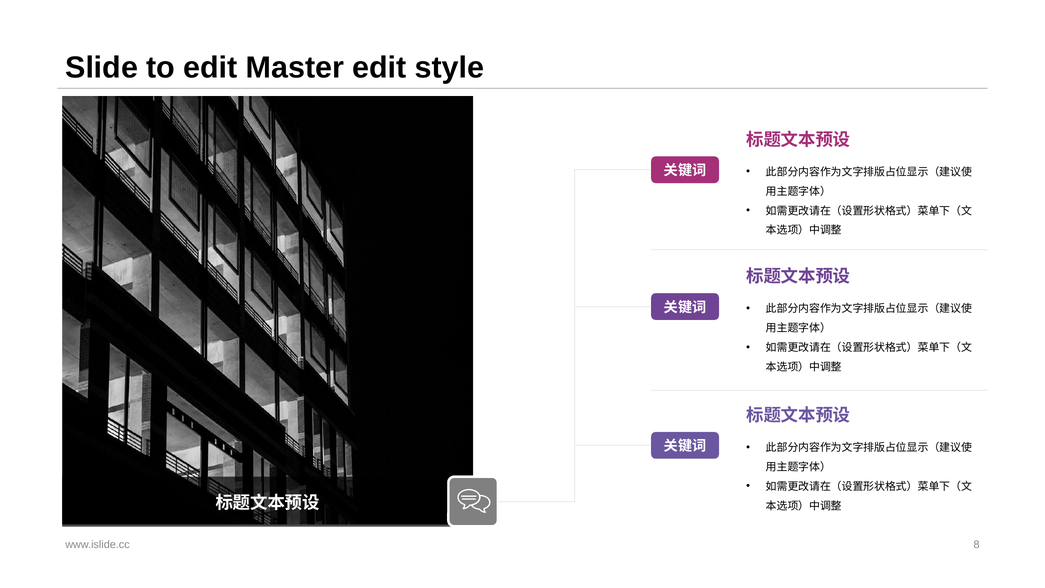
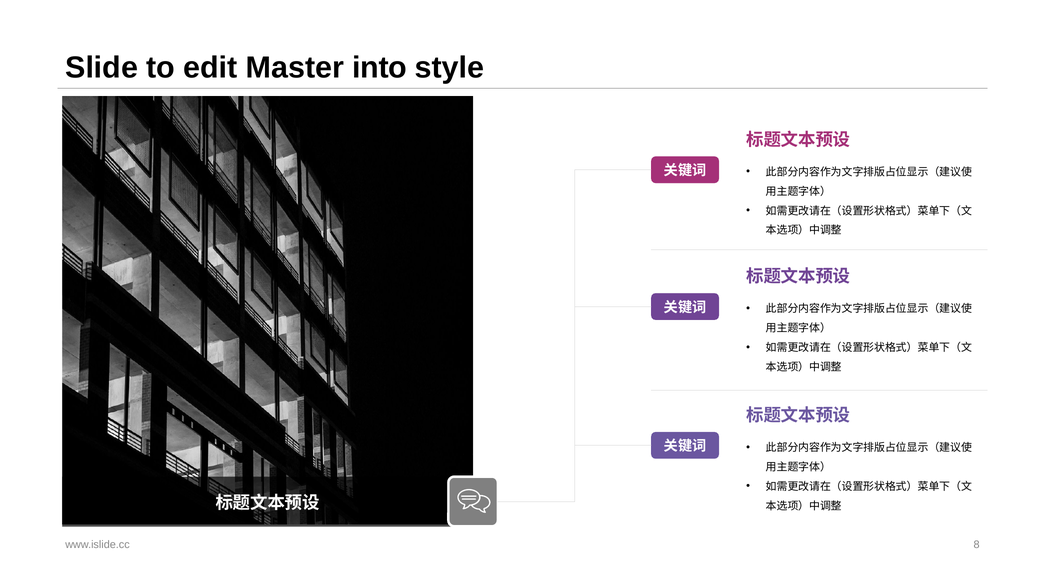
Master edit: edit -> into (380, 68)
